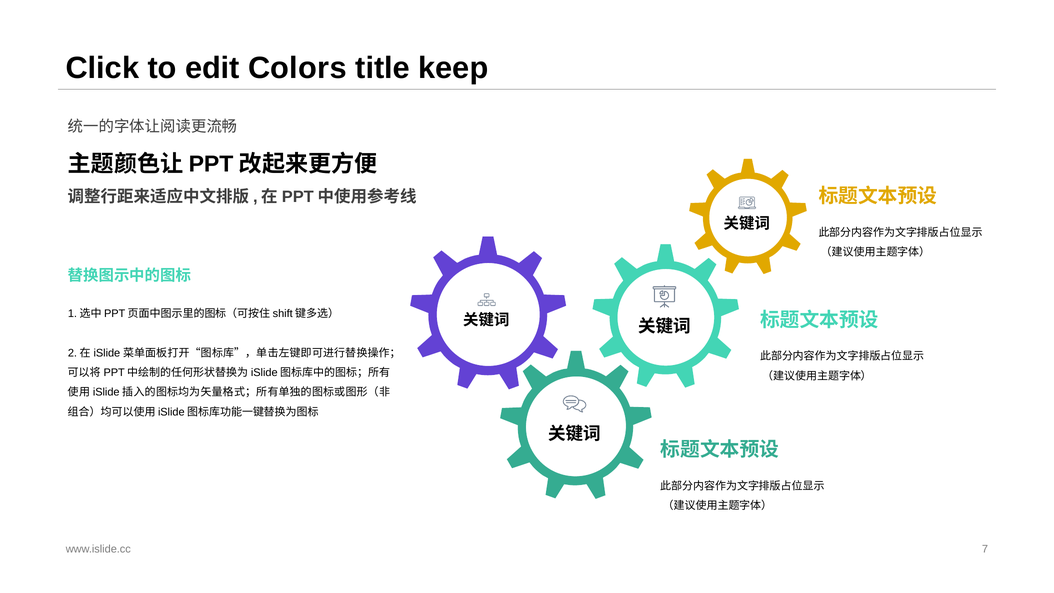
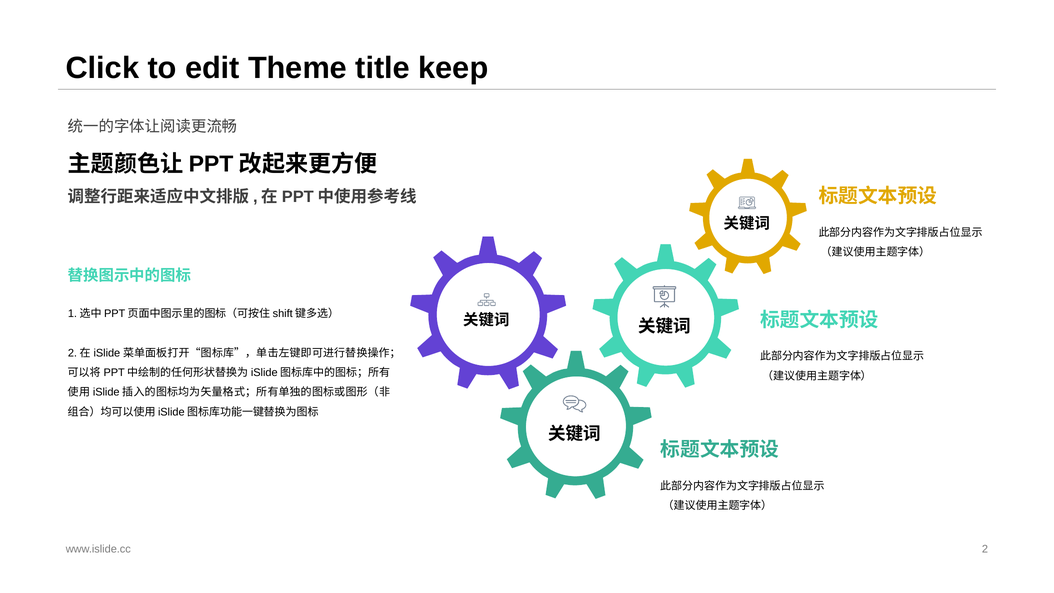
Colors: Colors -> Theme (297, 68)
www.islide.cc 7: 7 -> 2 (985, 549)
